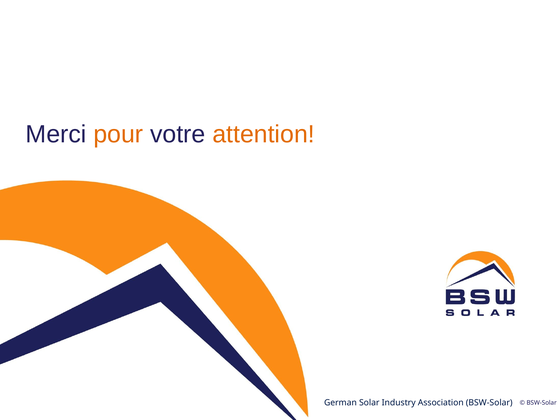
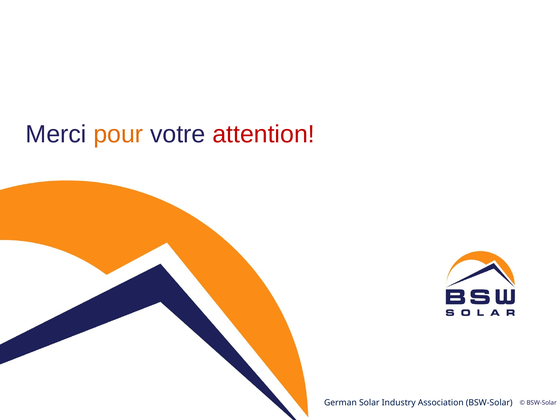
attention colour: orange -> red (264, 134)
